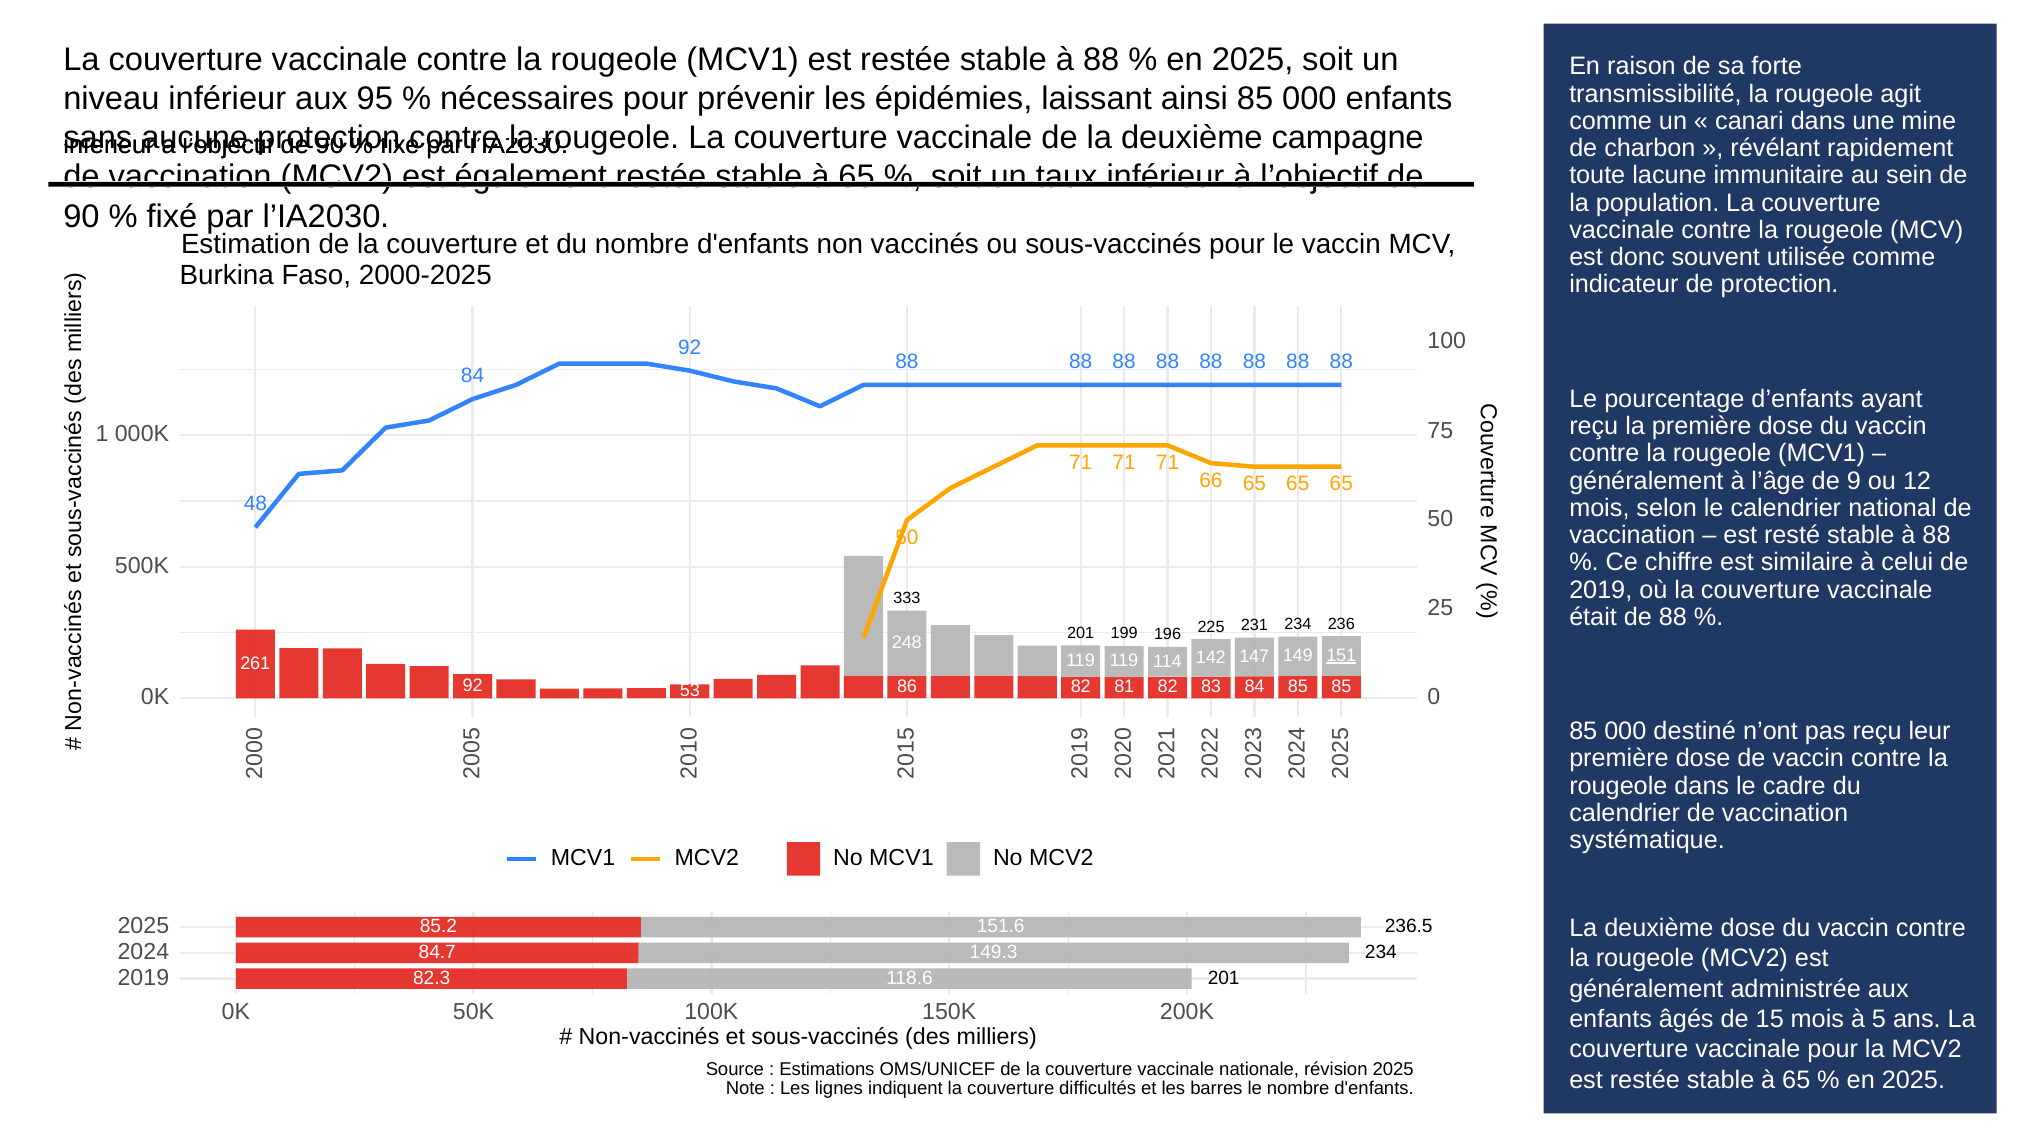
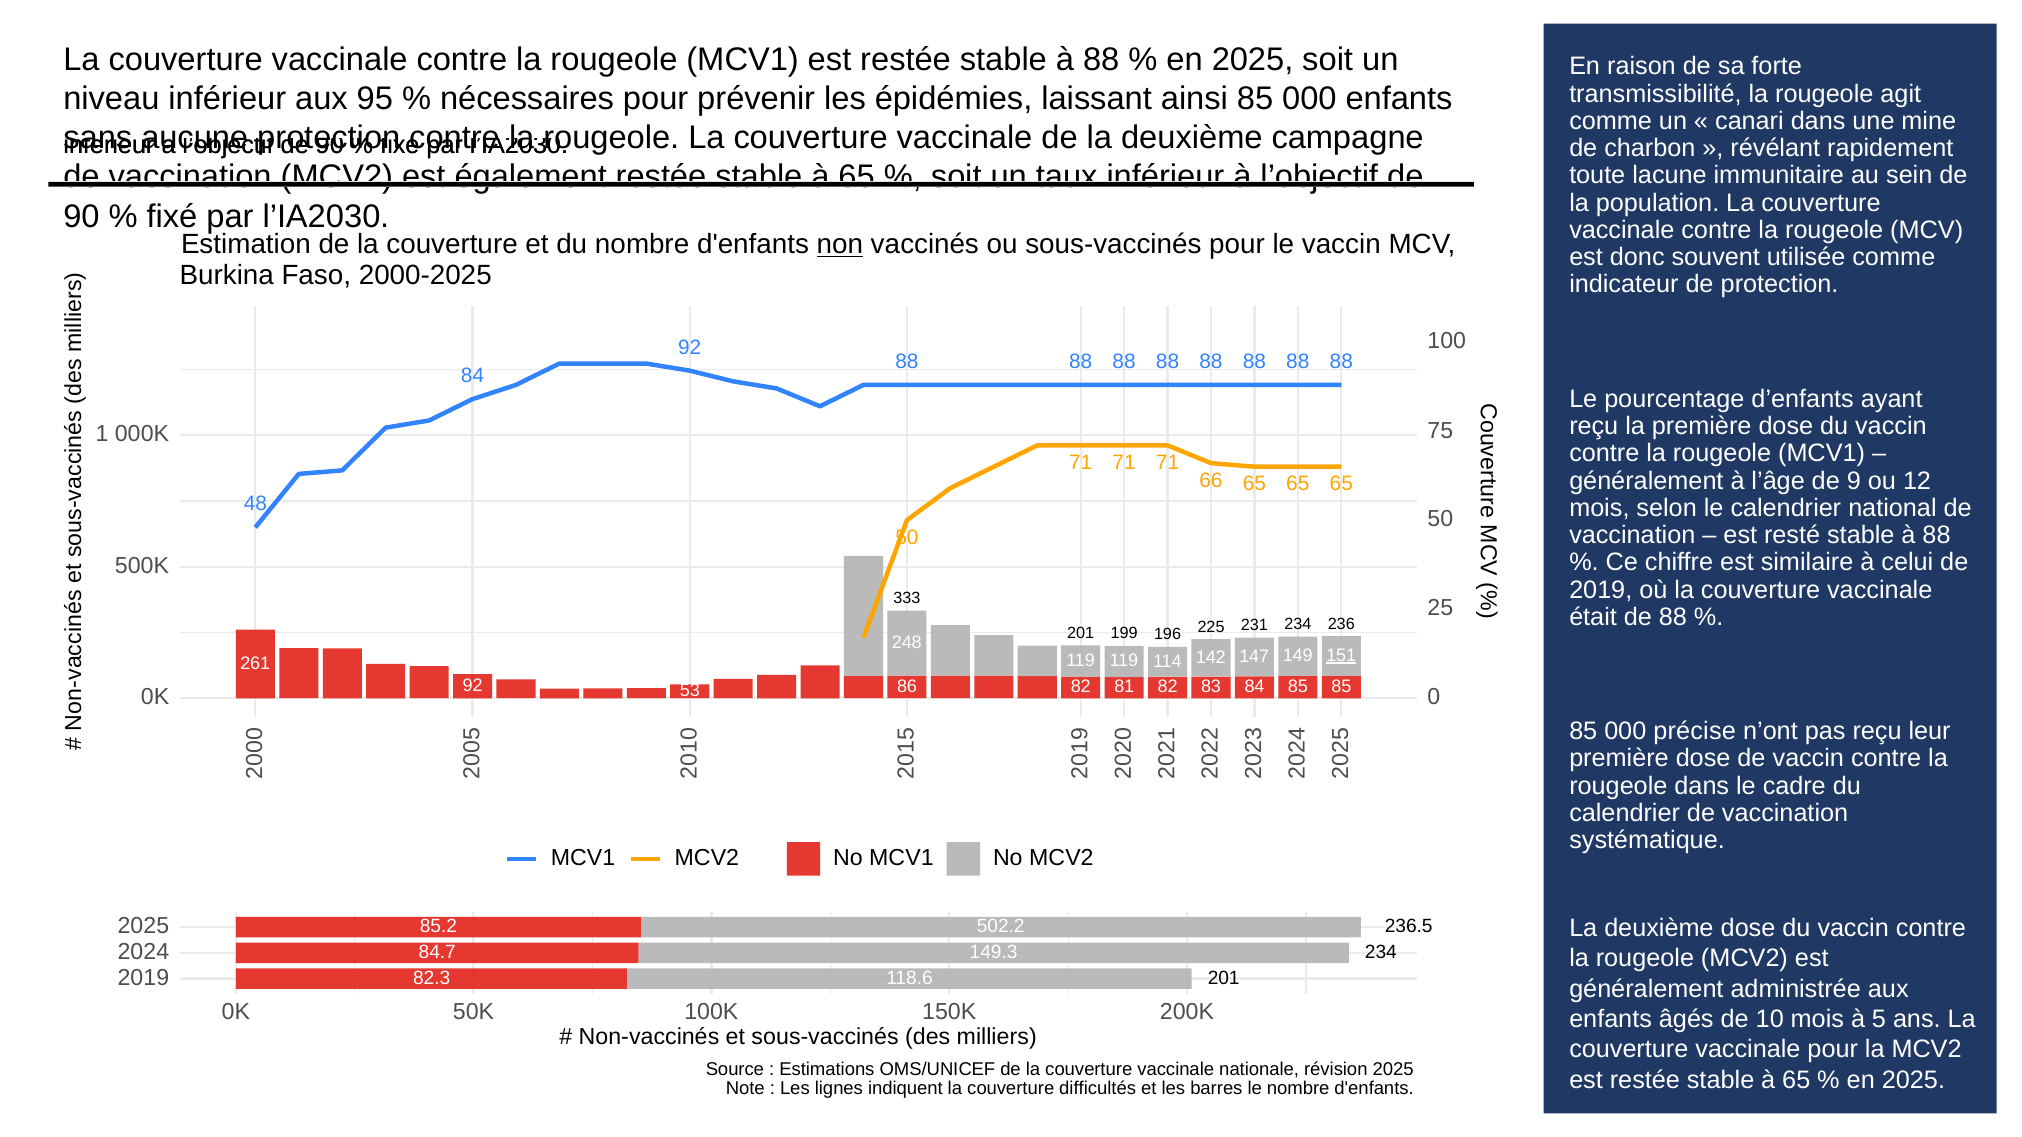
non underline: none -> present (840, 245)
destiné: destiné -> précise (1695, 732)
151.6: 151.6 -> 502.2 (1001, 927)
15: 15 -> 10 (1770, 1020)
